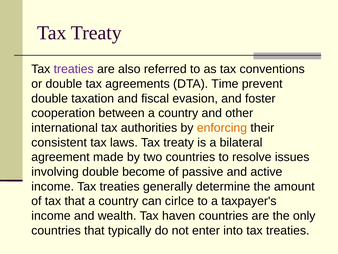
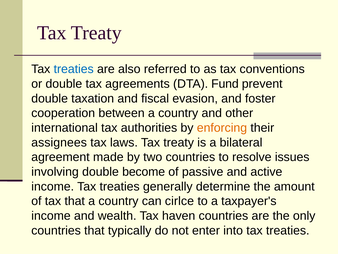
treaties colour: purple -> blue (74, 69)
Time: Time -> Fund (225, 84)
consistent: consistent -> assignees (59, 142)
